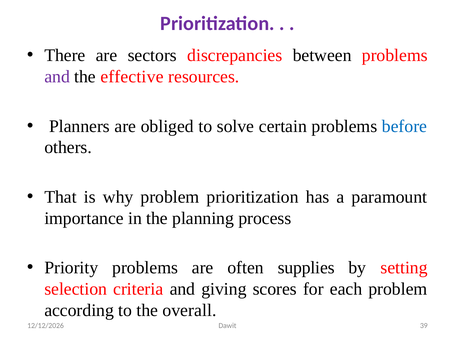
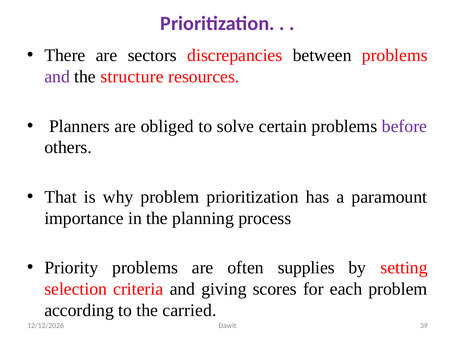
effective: effective -> structure (132, 77)
before colour: blue -> purple (405, 126)
overall: overall -> carried (190, 310)
